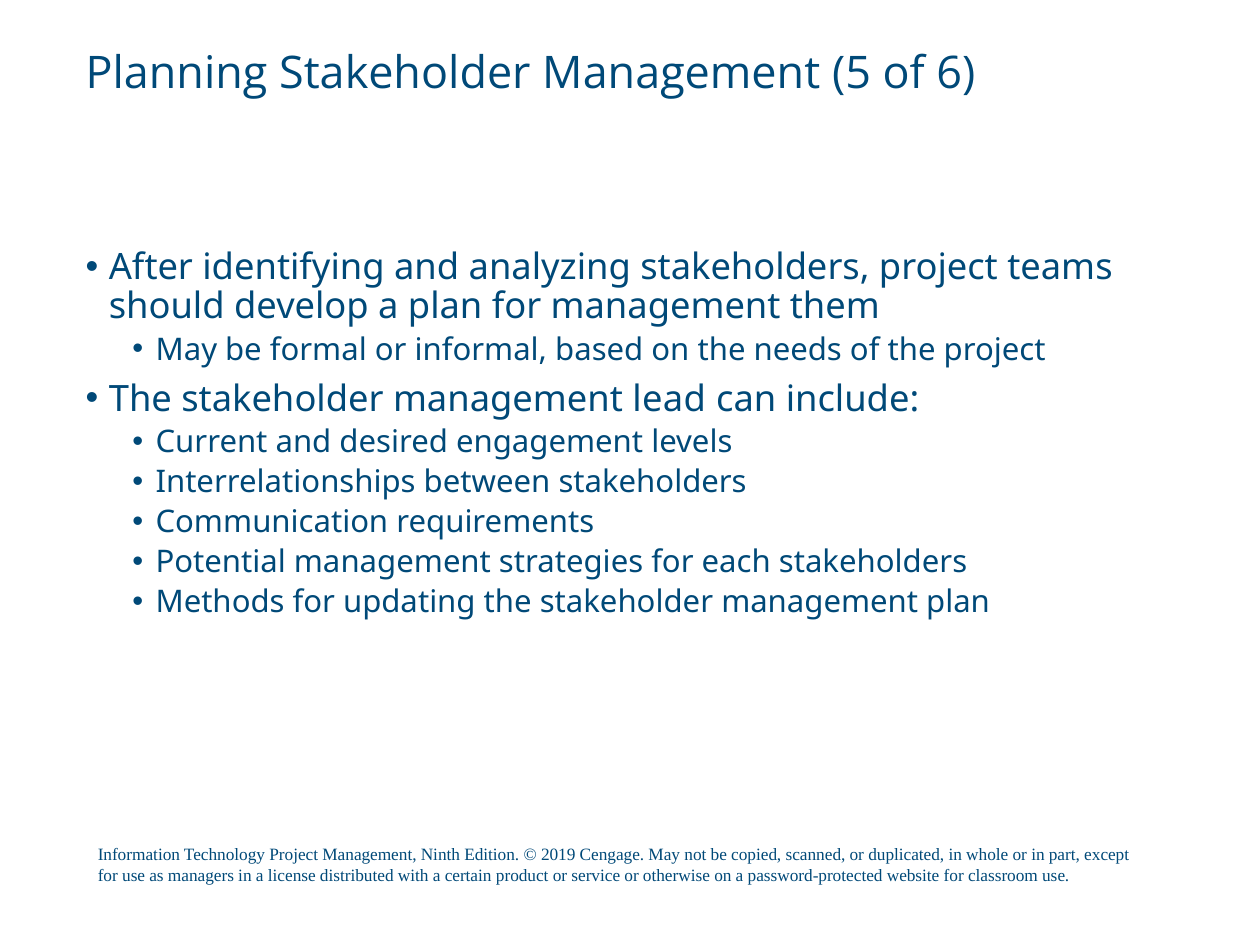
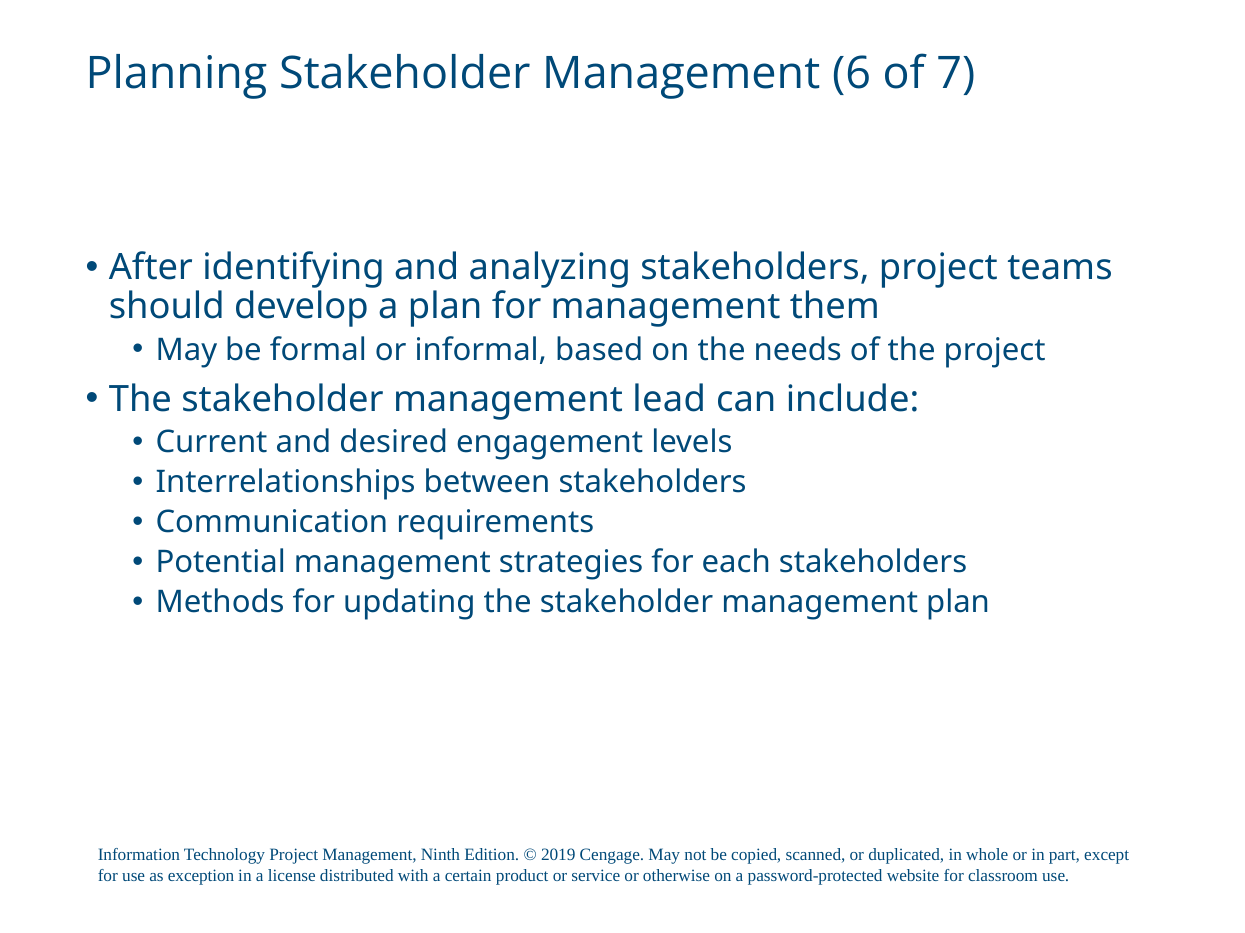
5: 5 -> 6 (852, 74)
6: 6 -> 7 (956, 74)
managers: managers -> exception (201, 877)
